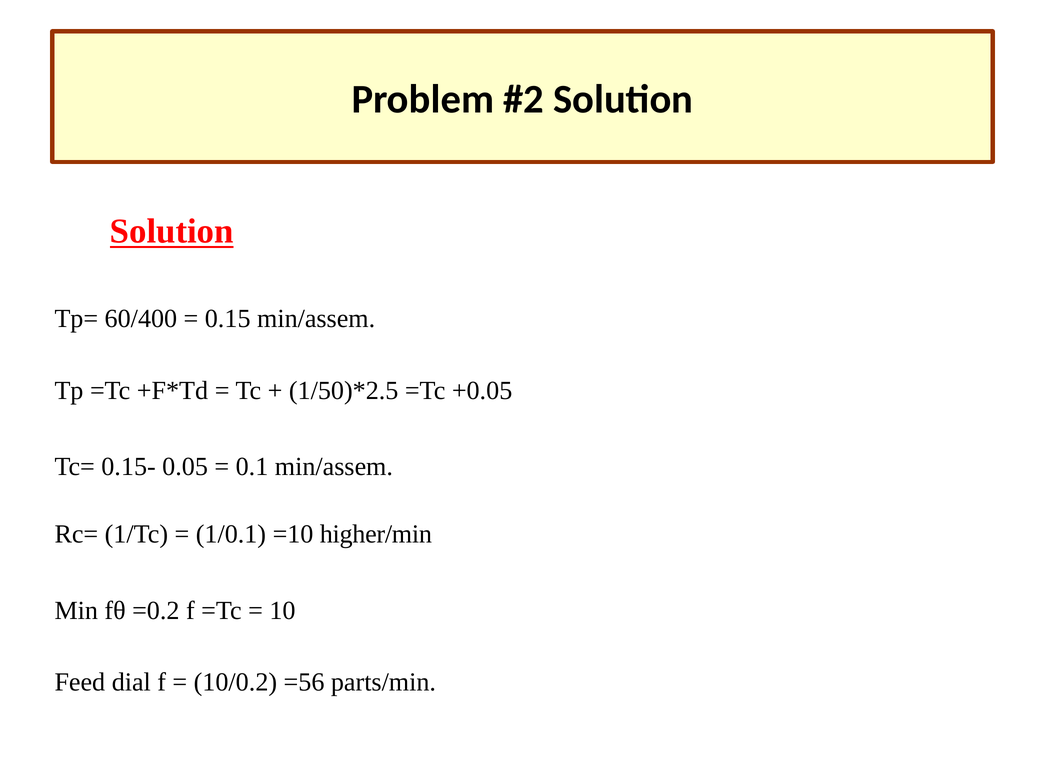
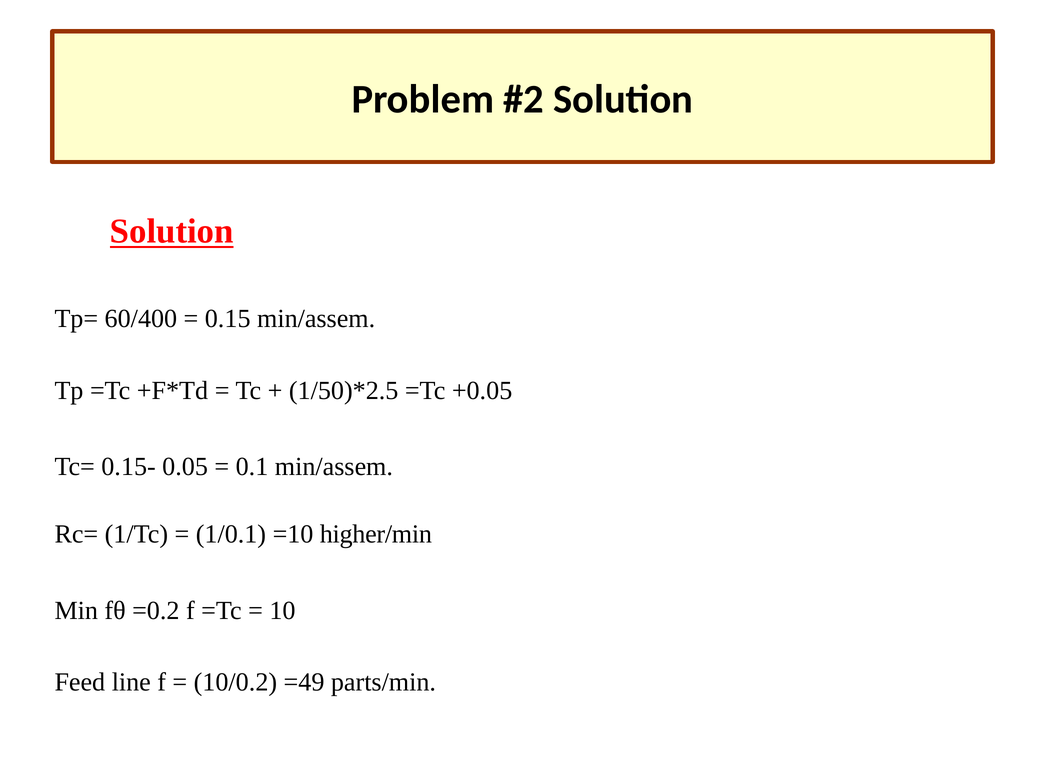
dial: dial -> line (131, 682)
=56: =56 -> =49 (304, 682)
